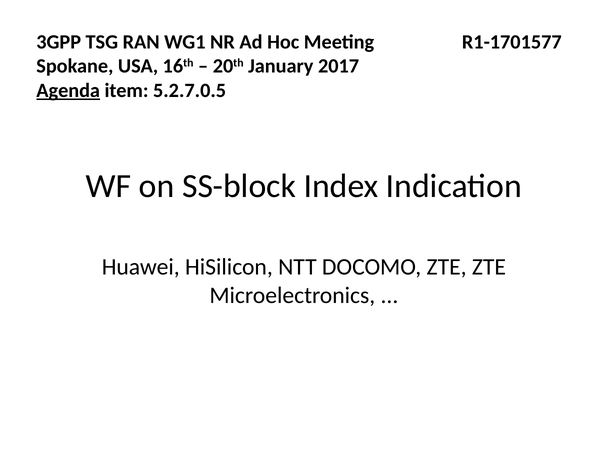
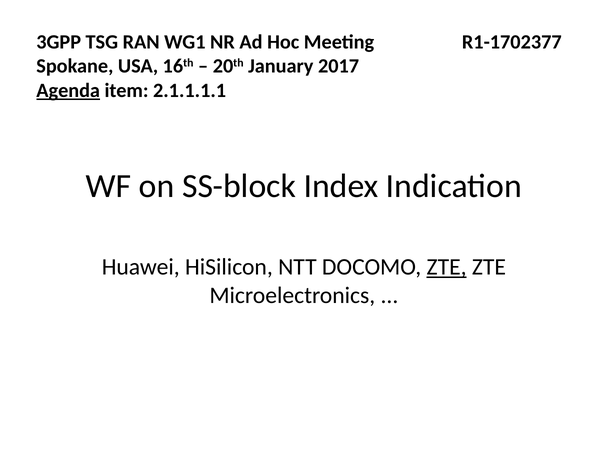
R1-1701577: R1-1701577 -> R1-1702377 (512, 42)
5.2.7.0.5: 5.2.7.0.5 -> 2.1.1.1.1 (190, 91)
ZTE underline: none -> present (447, 267)
